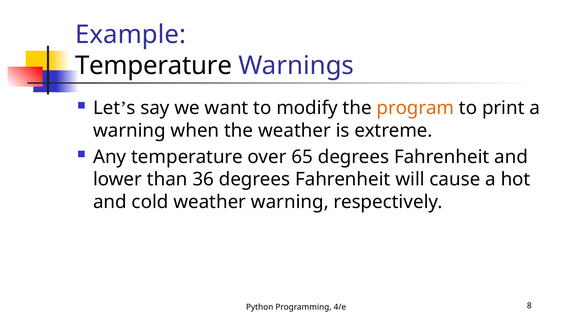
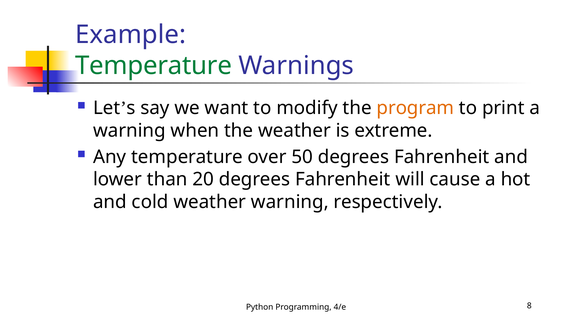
Temperature colour: black -> green (154, 66)
65: 65 -> 50 (302, 157)
36: 36 -> 20 (203, 180)
